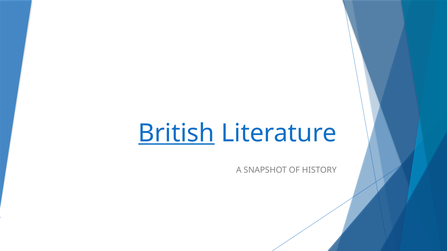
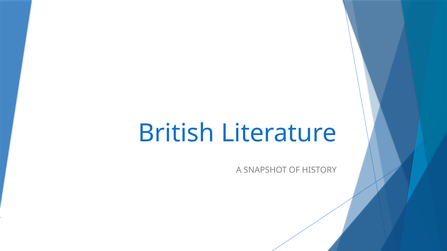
British underline: present -> none (176, 133)
